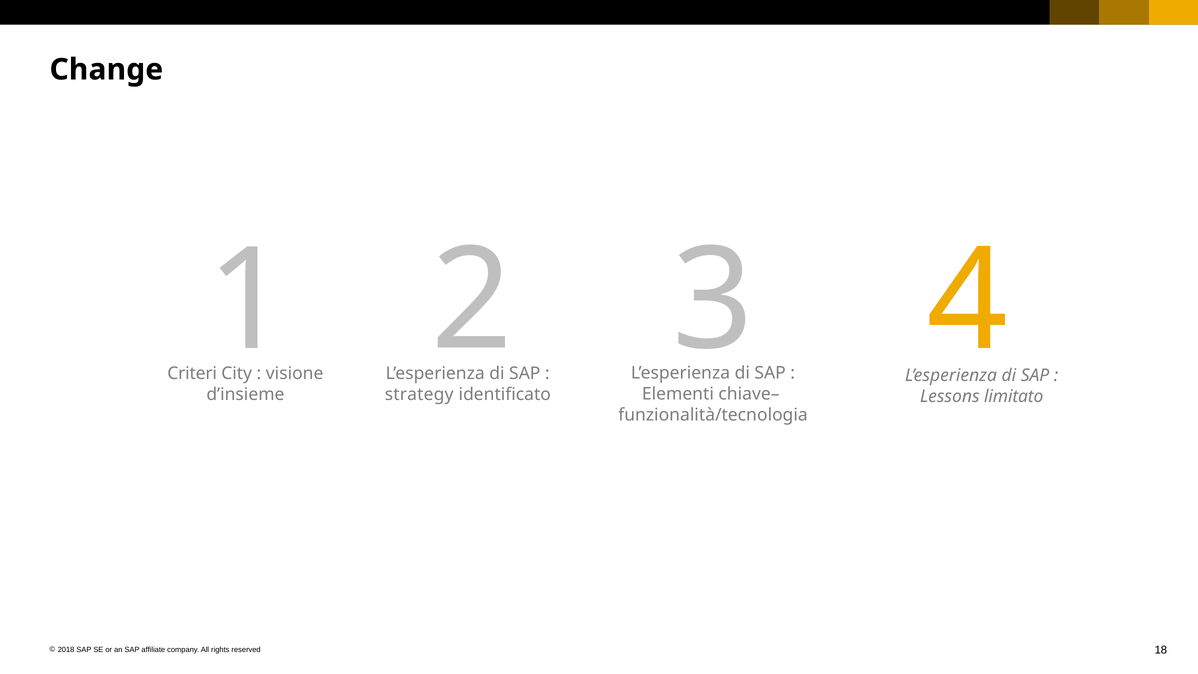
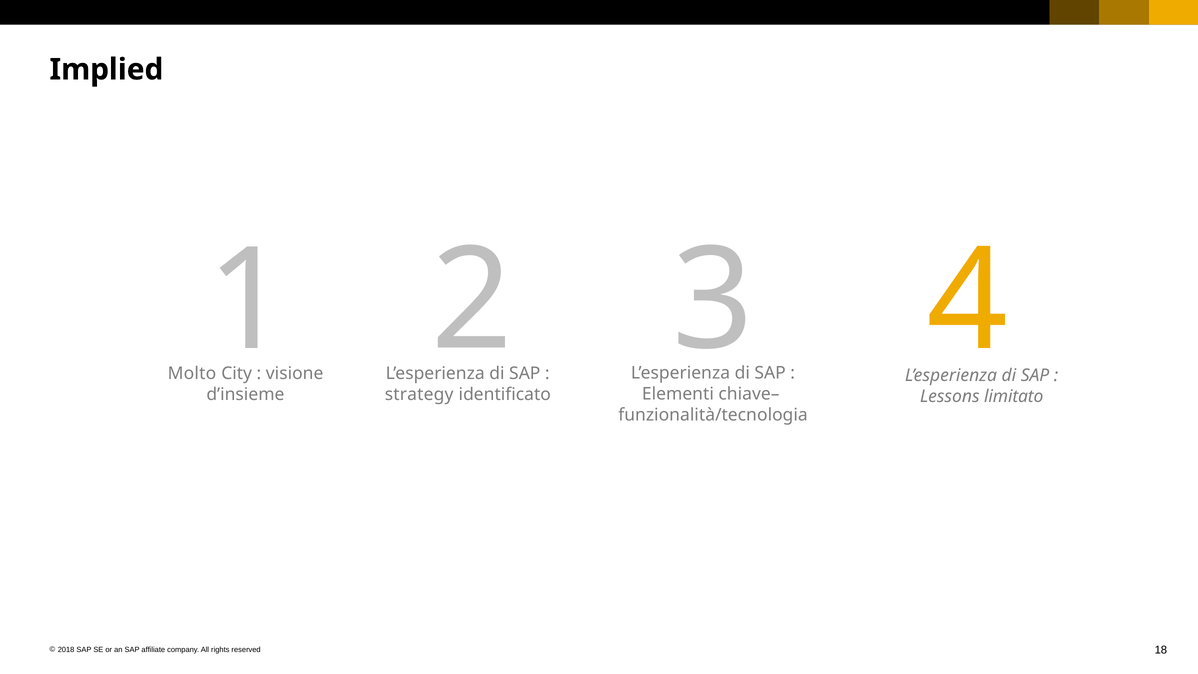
Change: Change -> Implied (106, 70)
Criteri: Criteri -> Molto (192, 373)
